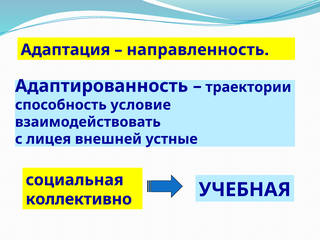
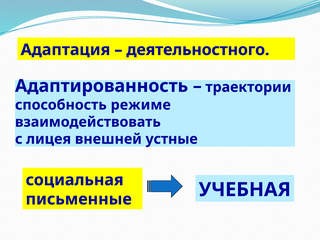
направленность: направленность -> деятельностного (198, 50)
условие: условие -> режиме (141, 105)
коллективно: коллективно -> письменные (79, 199)
